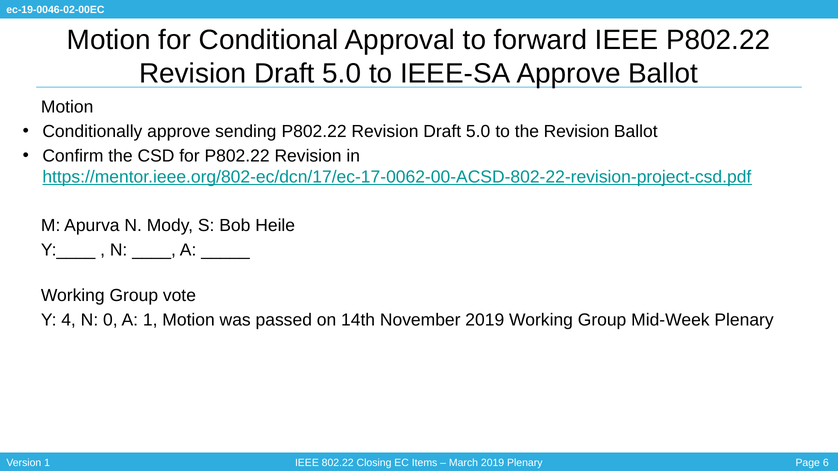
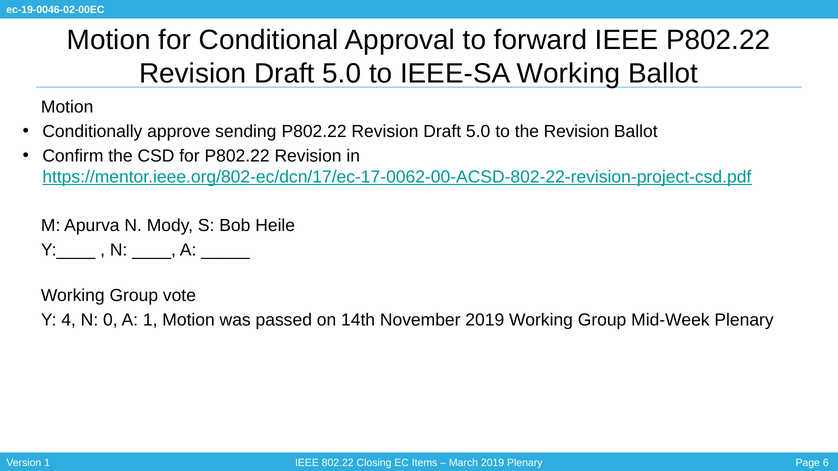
IEEE-SA Approve: Approve -> Working (568, 74)
